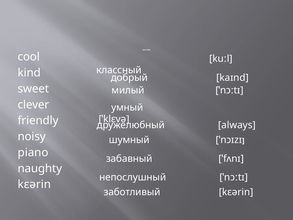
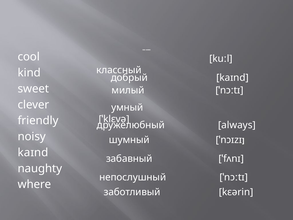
piano: piano -> kaɪnd (33, 152)
kɛərin: kɛərin -> where (34, 184)
